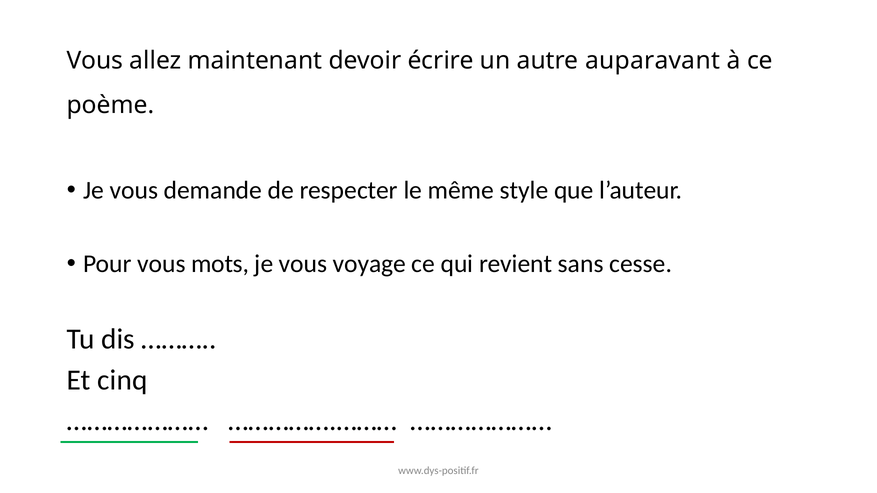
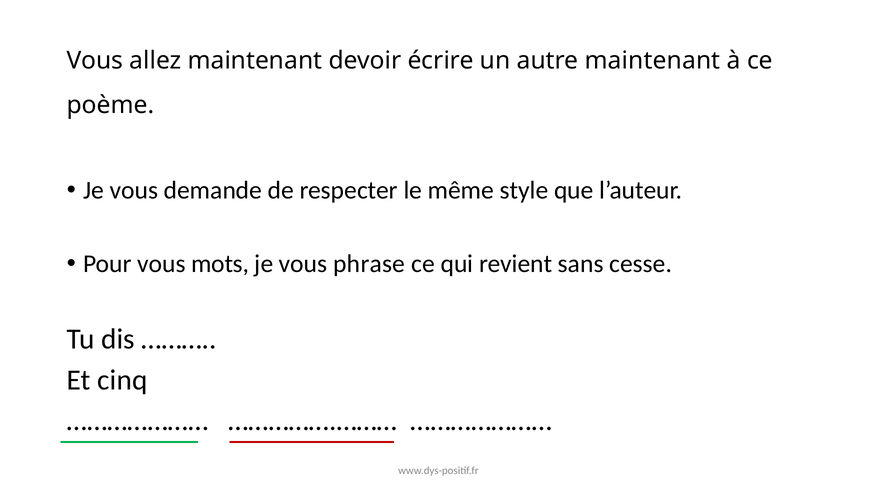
autre auparavant: auparavant -> maintenant (653, 61)
voyage: voyage -> phrase (369, 264)
